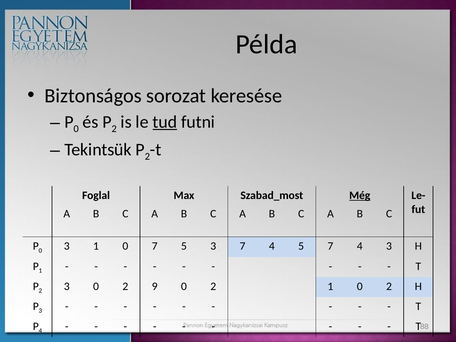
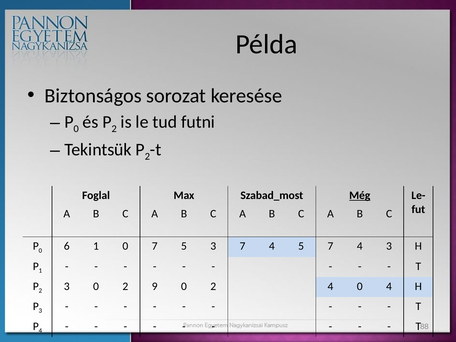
tud underline: present -> none (165, 122)
0 3: 3 -> 6 (67, 246)
2 1: 1 -> 4 (330, 286)
2: 2 -> 4 (389, 286)
